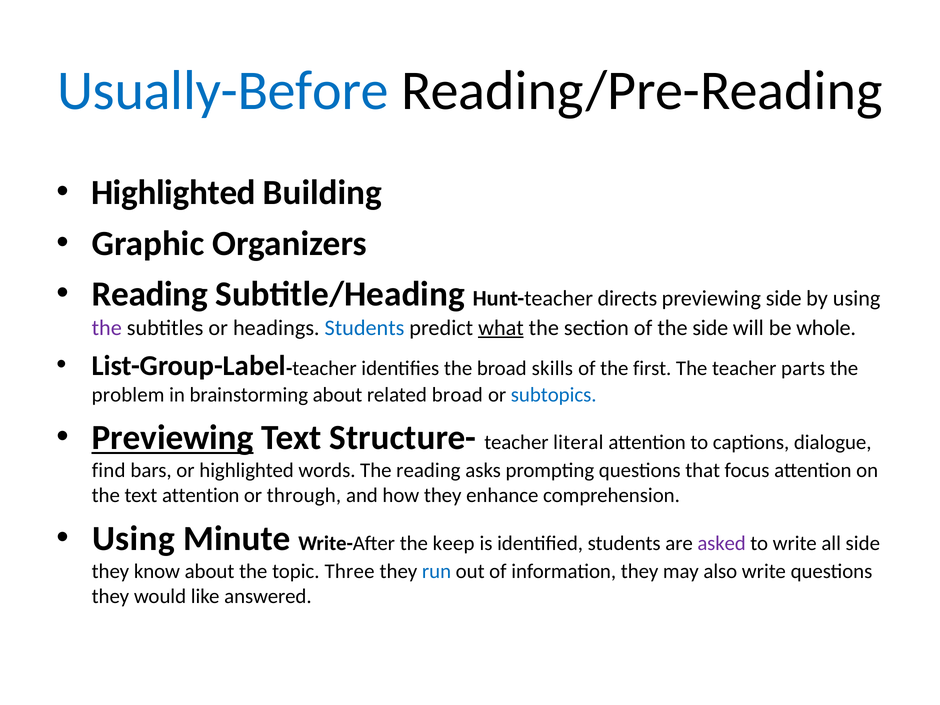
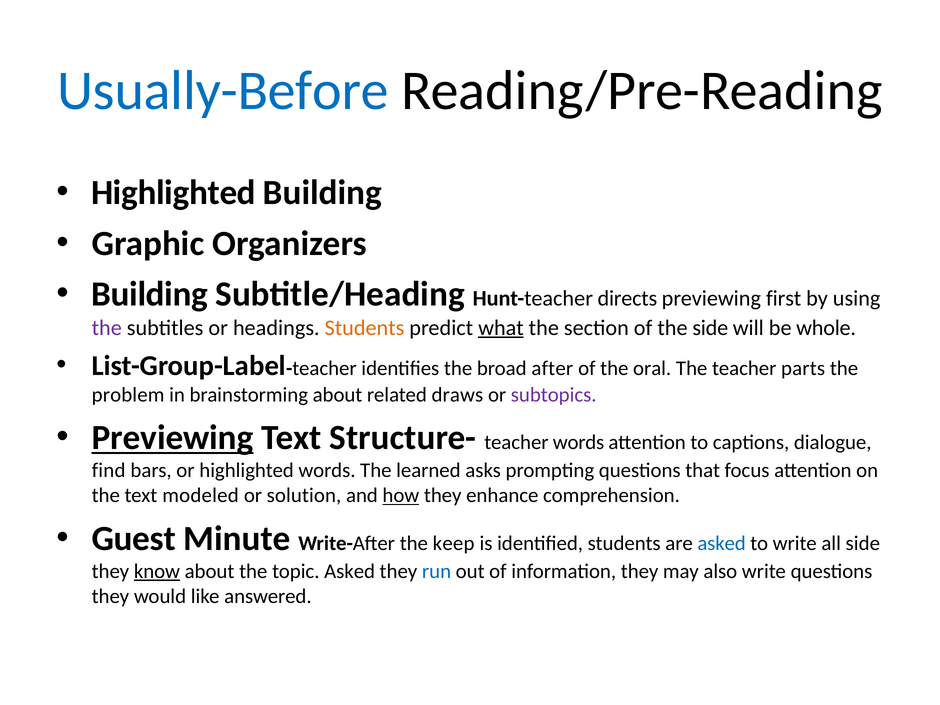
Reading: Reading -> Building (150, 294)
previewing side: side -> first (784, 299)
Students colour: blue -> orange (364, 328)
skills: skills -> after (552, 368)
first: first -> oral (652, 368)
related broad: broad -> draws (457, 395)
subtopics colour: blue -> purple (554, 395)
teacher literal: literal -> words (579, 443)
The reading: reading -> learned (428, 471)
text attention: attention -> modeled (201, 496)
through: through -> solution (304, 496)
how underline: none -> present (401, 496)
Using: Using -> Guest (134, 539)
asked colour: purple -> blue (722, 543)
know underline: none -> present (157, 571)
topic Three: Three -> Asked (350, 571)
